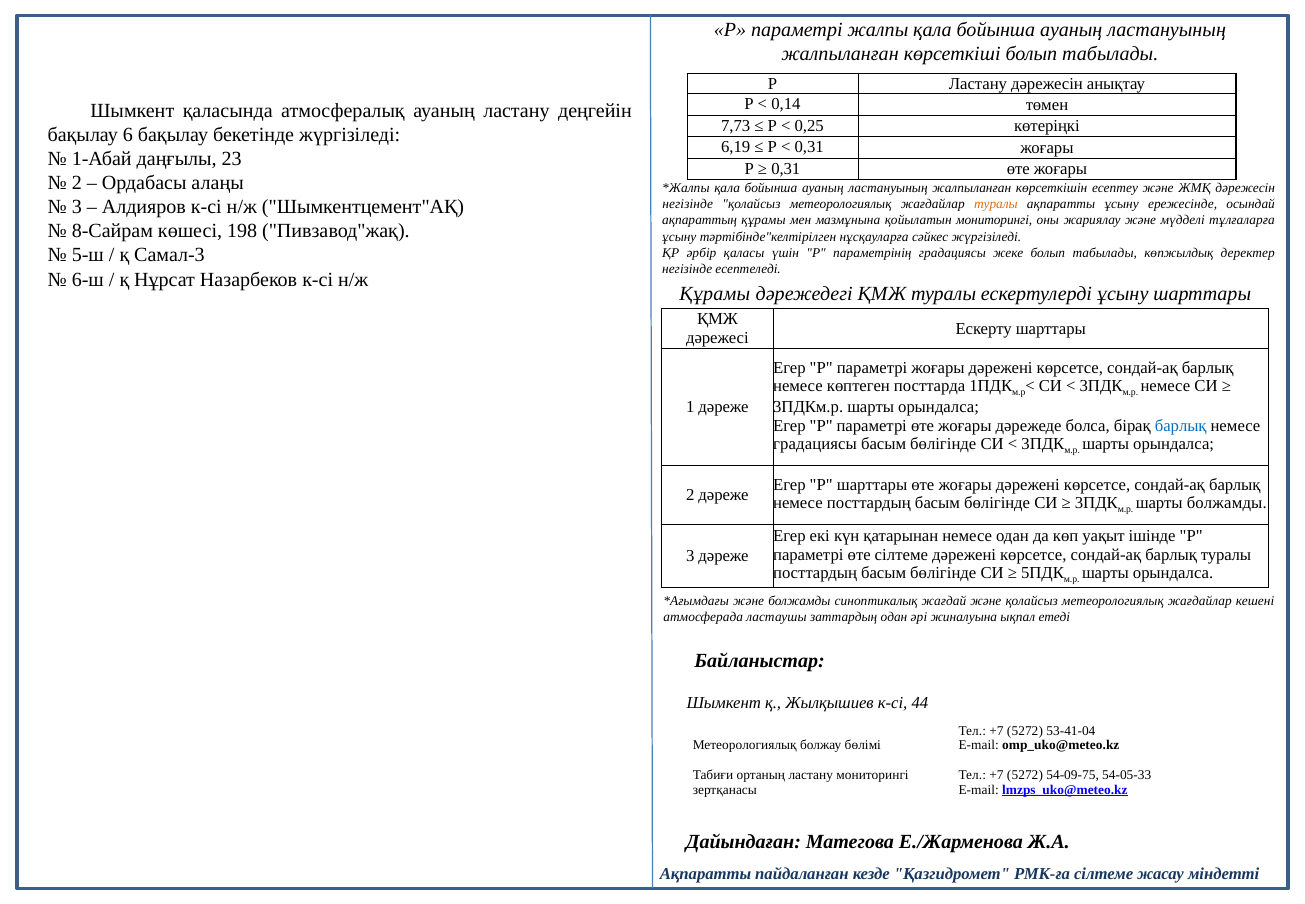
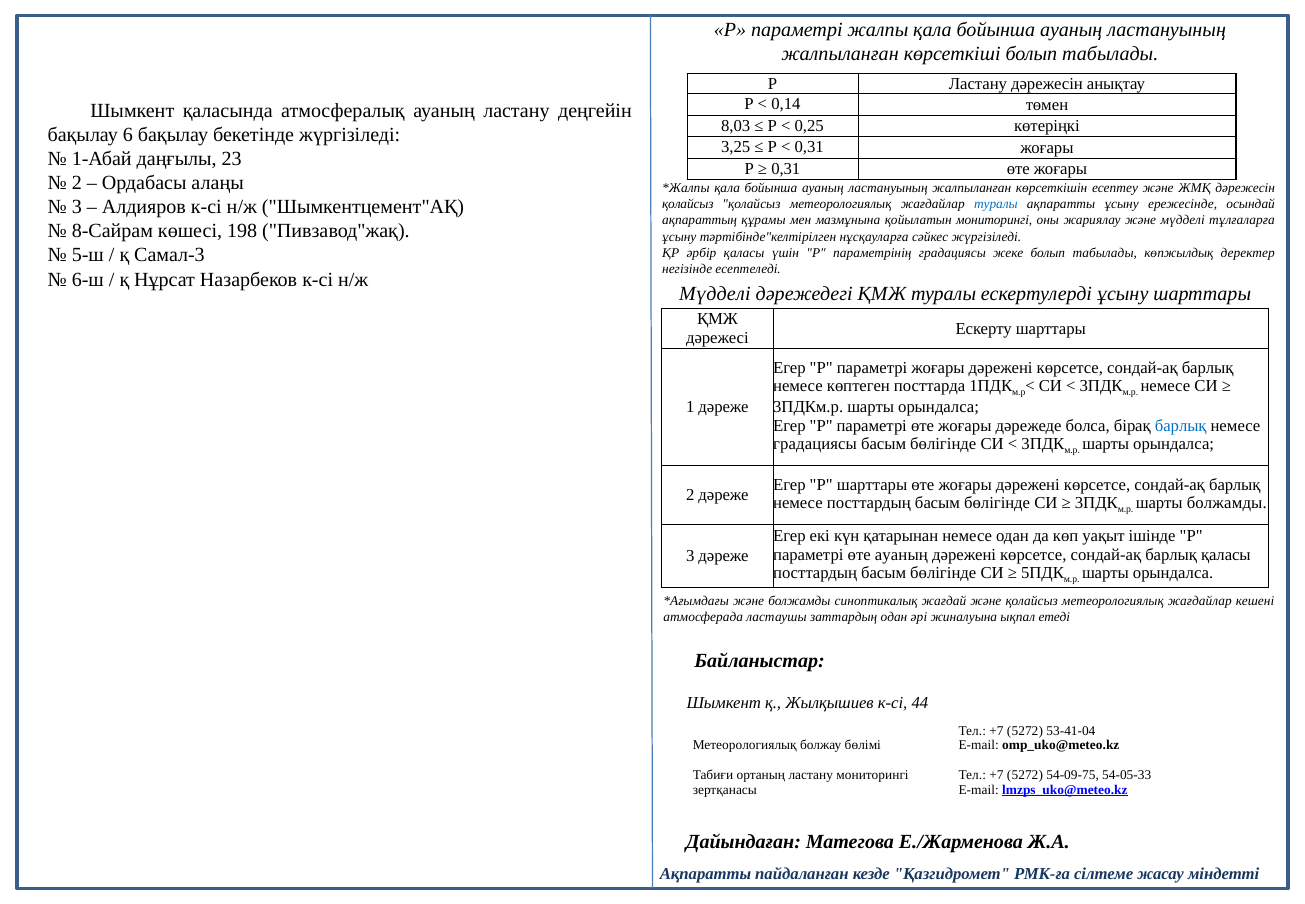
7,73: 7,73 -> 8,03 (736, 126)
6,19: 6,19 -> 3,25 (736, 147)
негізінде: негізінде -> қолайсыз (688, 204)
туралы colour: orange -> blue (996, 204)
Құрамы: Құрамы -> Мүдделі (715, 294)
өте сілтеме: сілтеме -> ауаның (901, 554)
барлық туралы: туралы -> қаласы (1226, 554)
